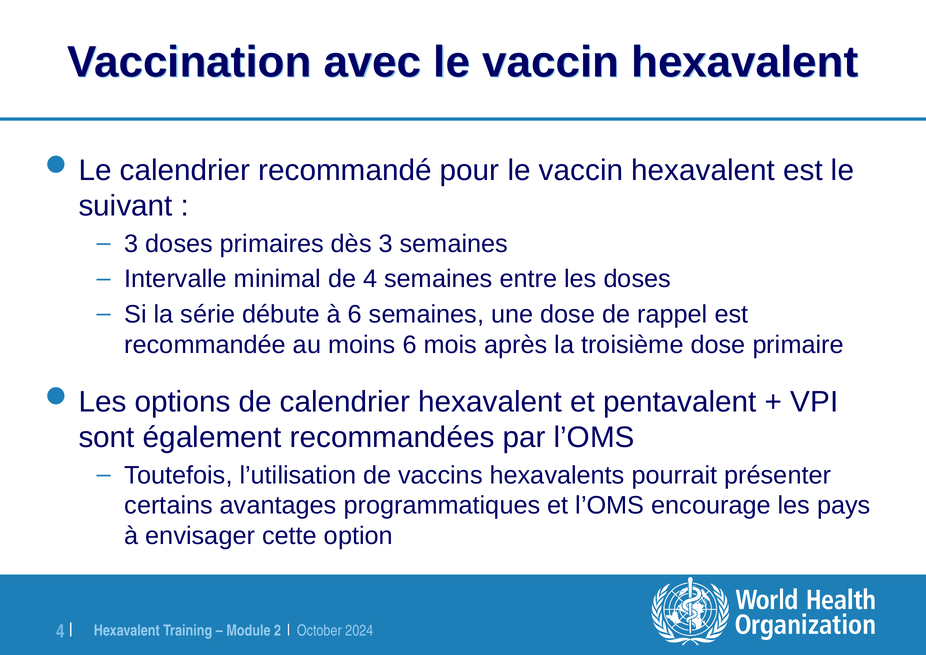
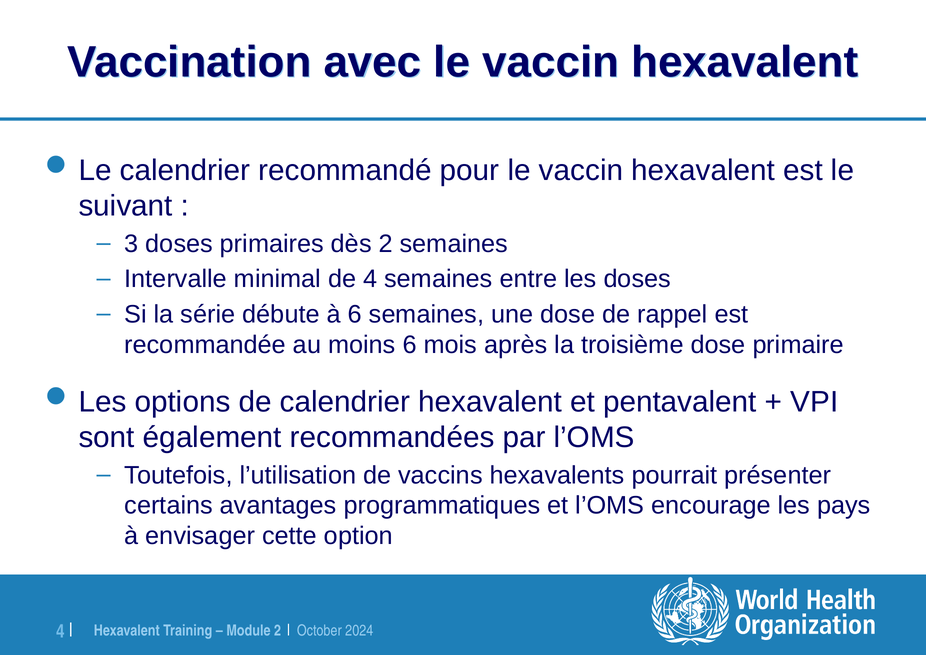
dès 3: 3 -> 2 (386, 244)
